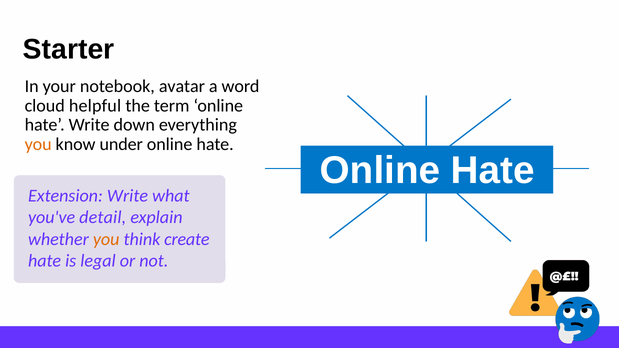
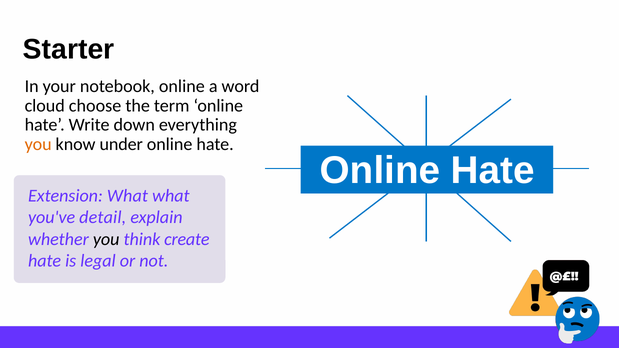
notebook avatar: avatar -> online (182, 86)
helpful: helpful -> choose (95, 106)
Extension Write: Write -> What (127, 196)
you colour: orange -> black (106, 239)
